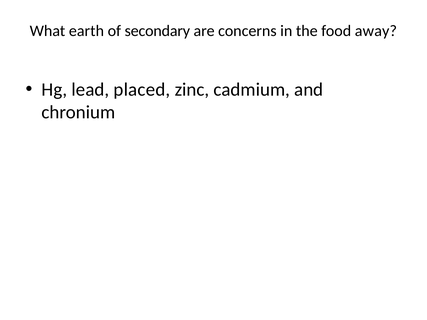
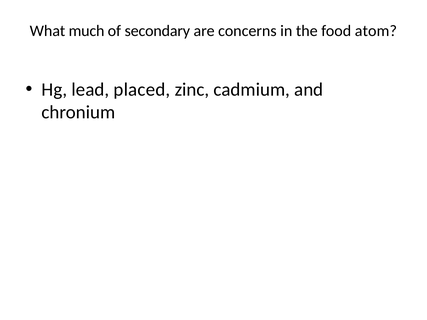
earth: earth -> much (87, 31)
away: away -> atom (376, 31)
